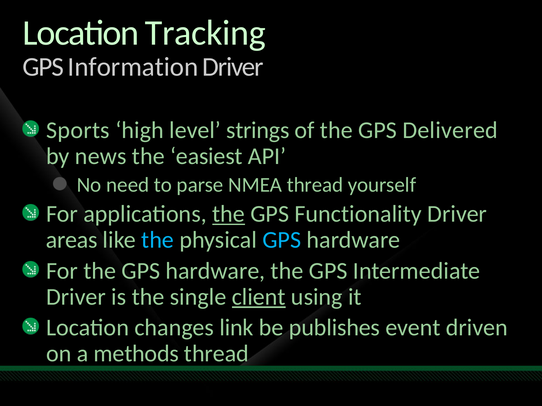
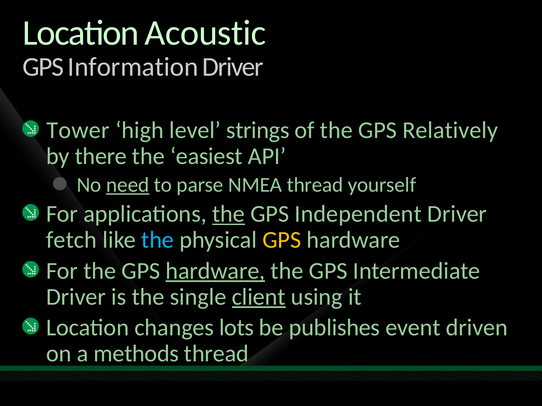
Tracking: Tracking -> Acoustic (205, 33)
Sports: Sports -> Tower (78, 130)
Delivered: Delivered -> Relatively (450, 130)
news: news -> there (101, 156)
need underline: none -> present (128, 185)
Functionality: Functionality -> Independent (358, 214)
areas: areas -> fetch (72, 240)
GPS colour: light blue -> yellow (282, 240)
hardware underline: none -> present (215, 271)
link: link -> lots (237, 328)
